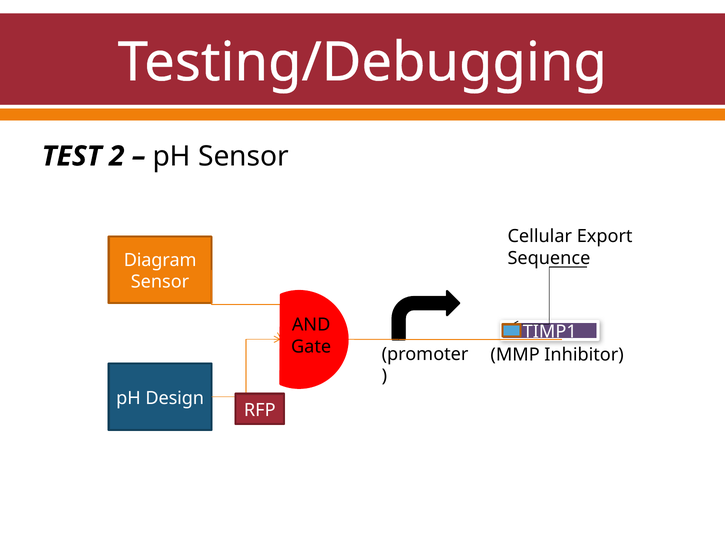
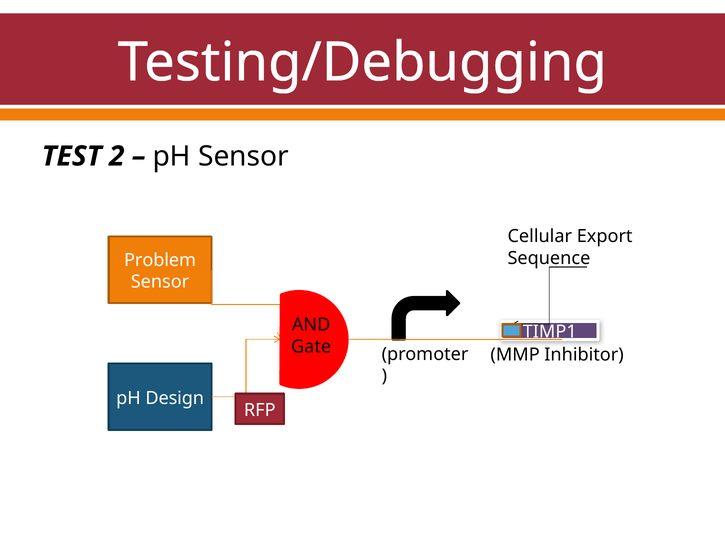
Diagram: Diagram -> Problem (160, 260)
